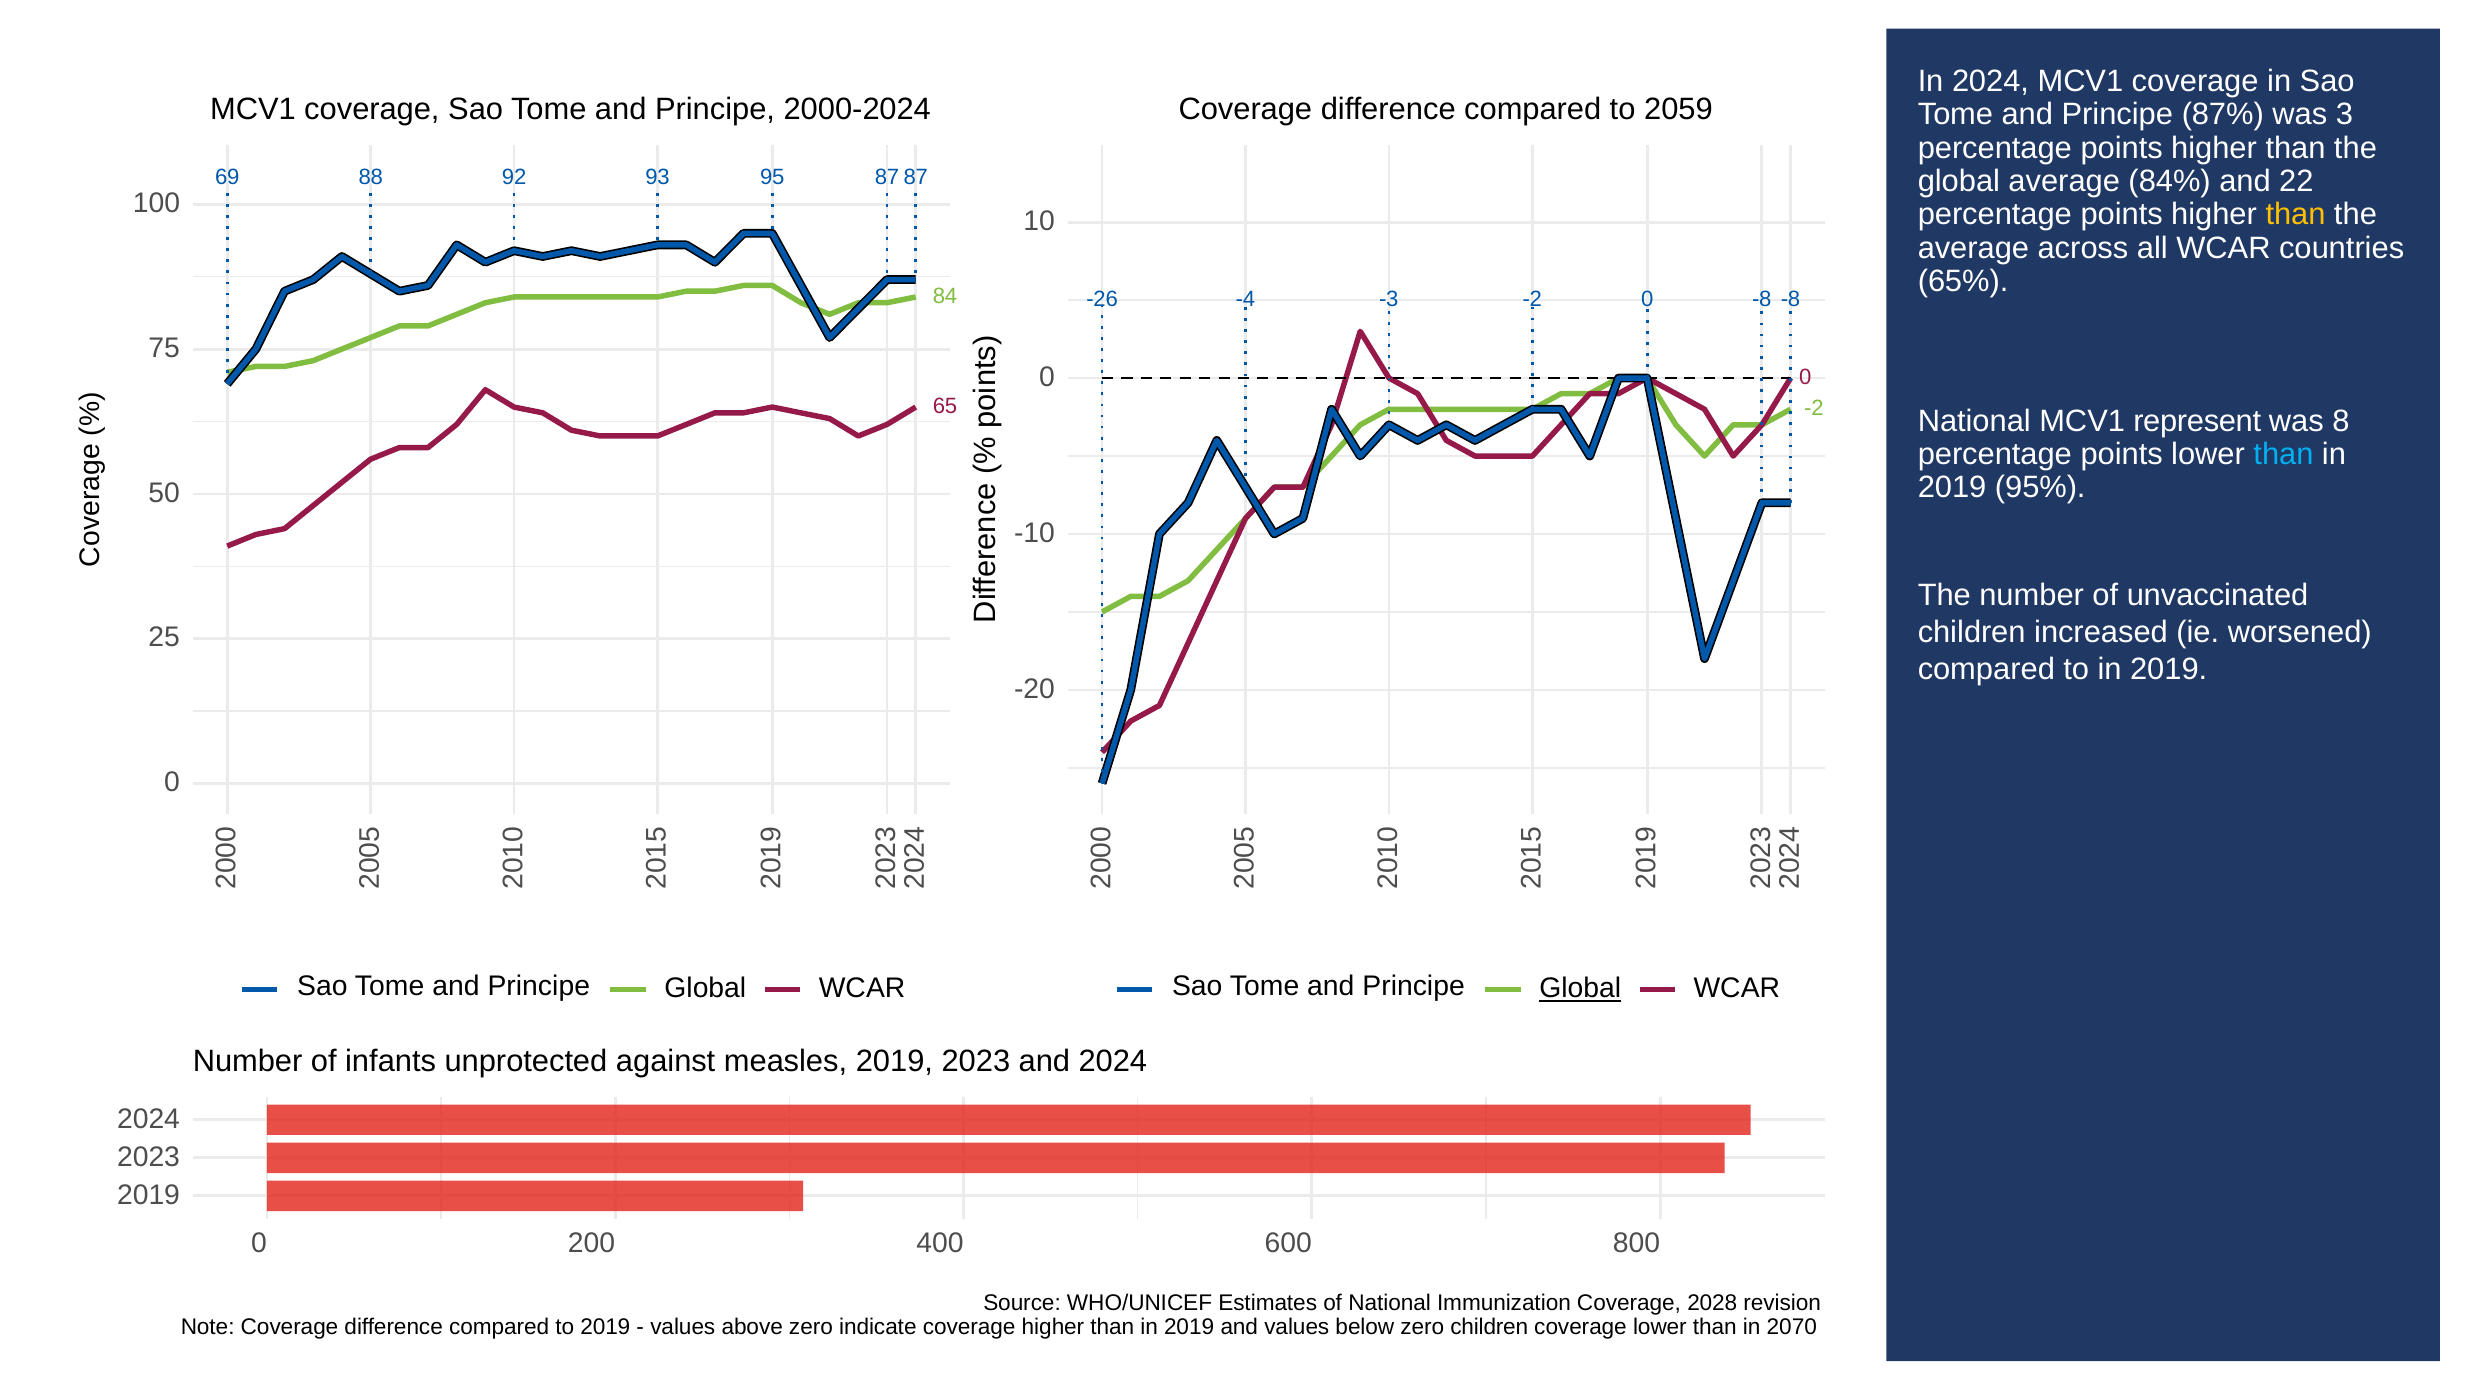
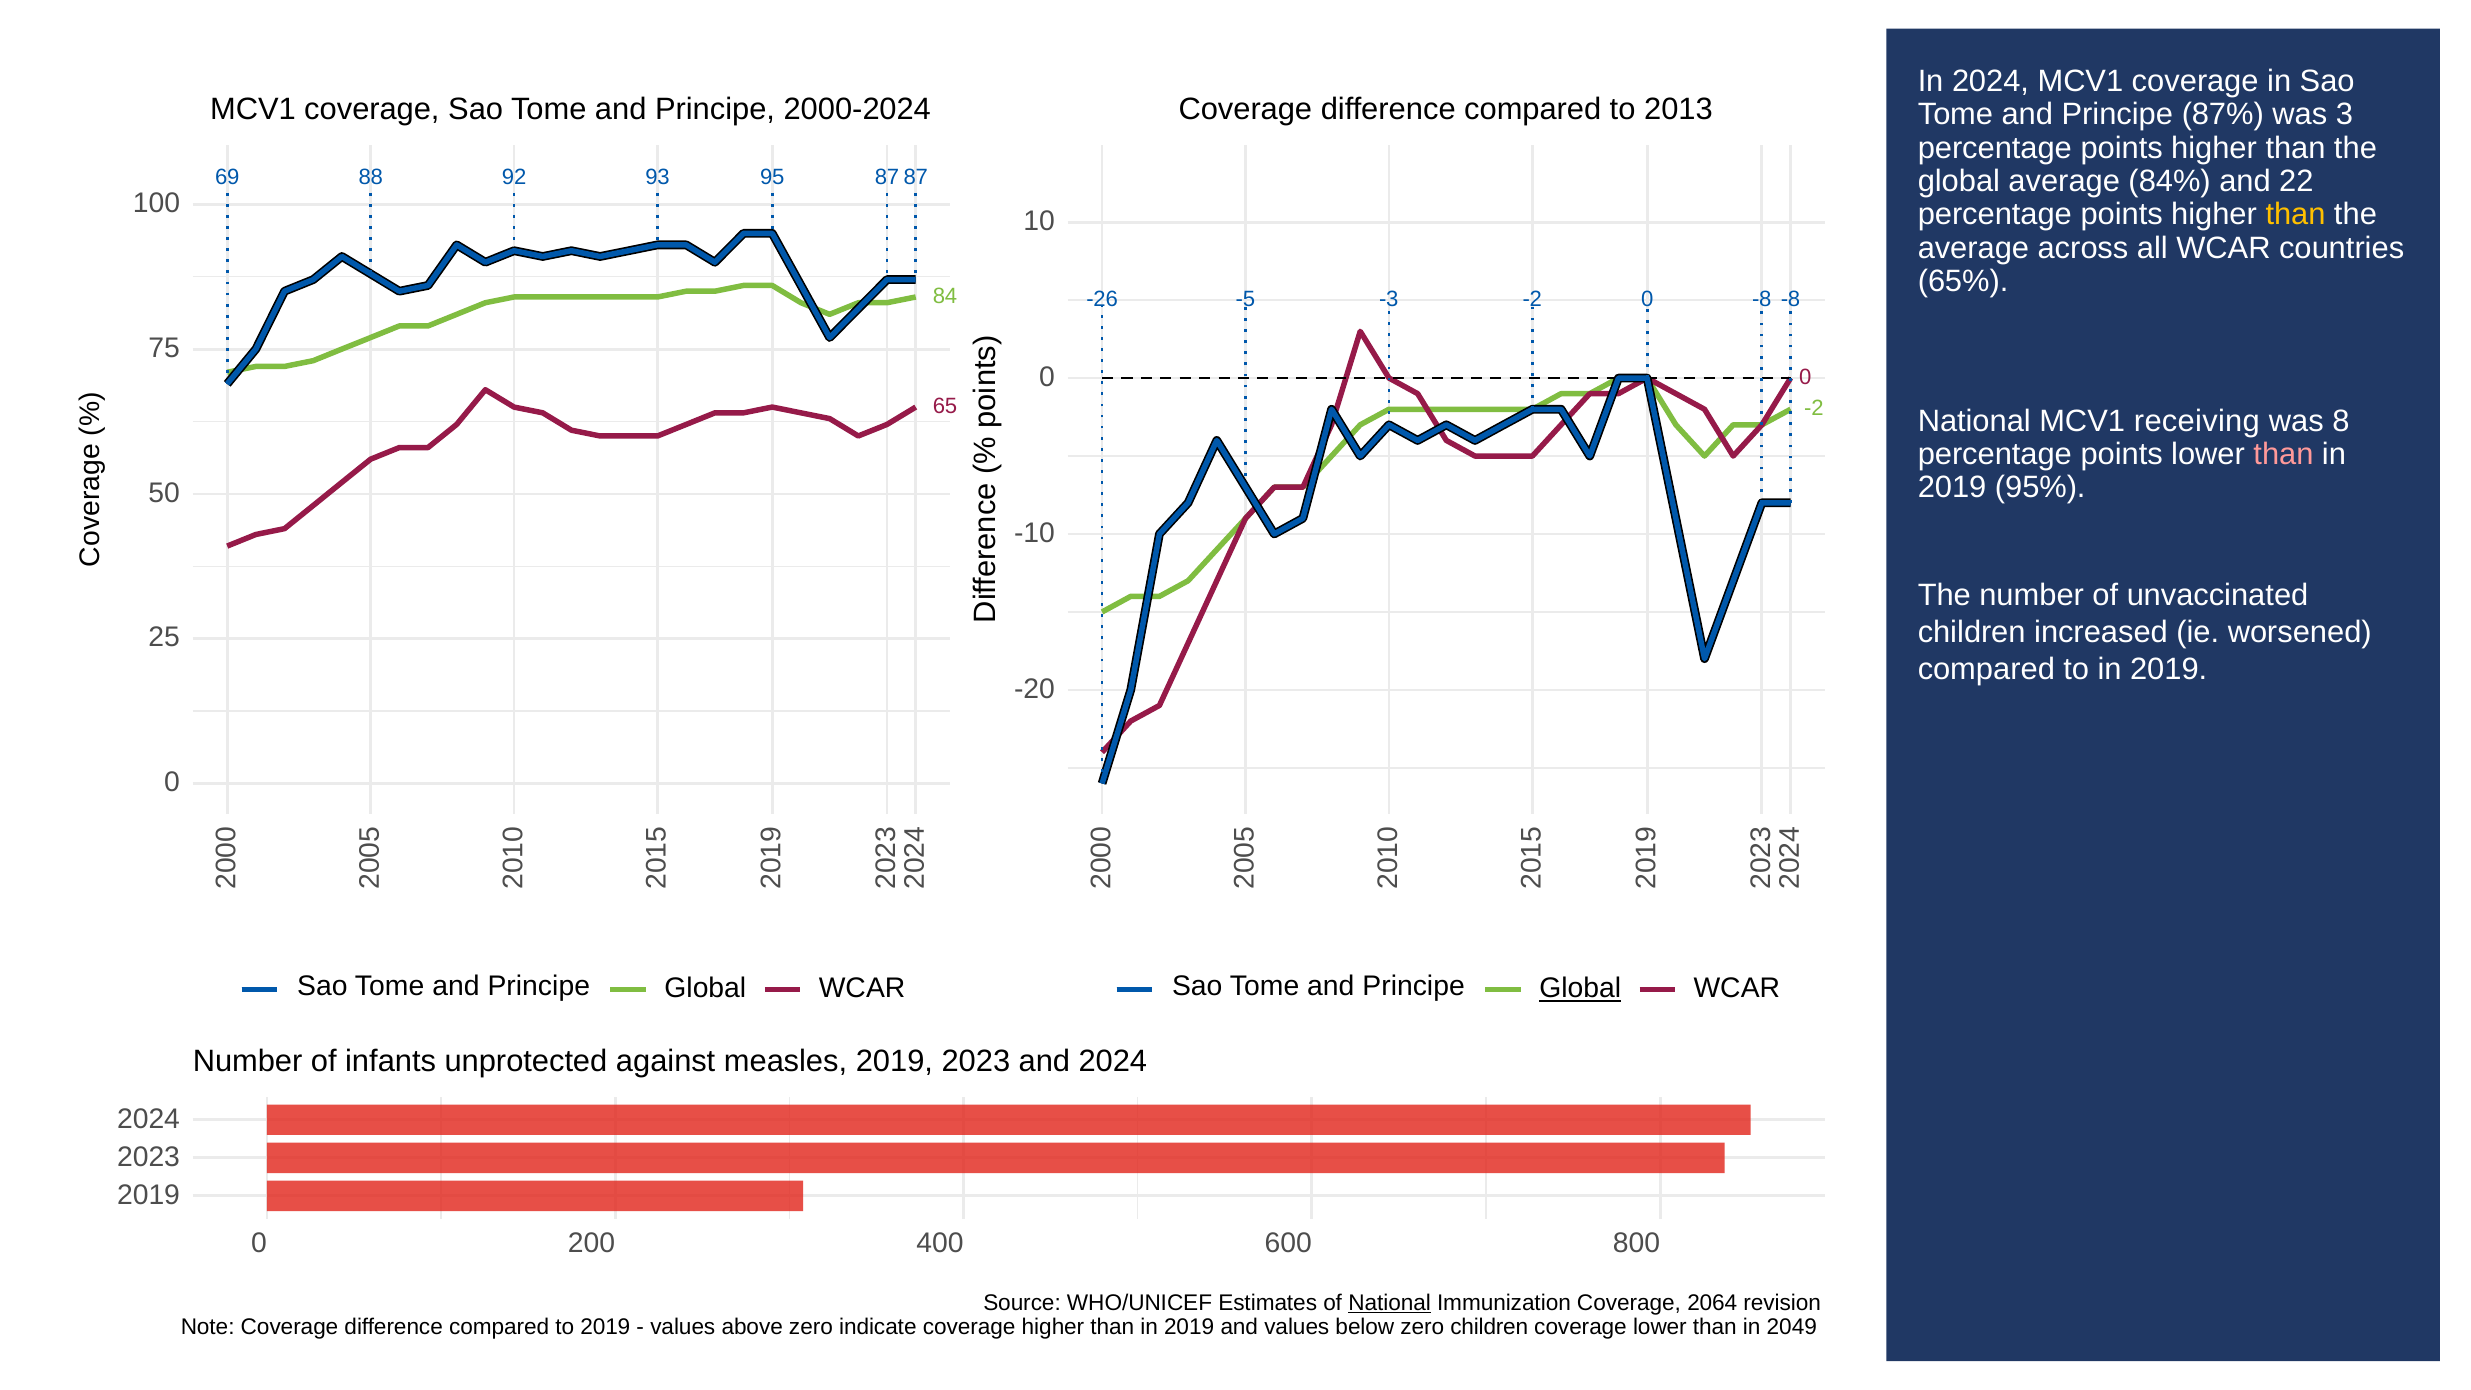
2059: 2059 -> 2013 (1678, 109)
-4: -4 -> -5 (1245, 300)
represent: represent -> receiving (2197, 421)
than colour: light blue -> pink (2283, 454)
National underline: none -> present (1390, 1303)
2028: 2028 -> 2064 (1712, 1303)
2070: 2070 -> 2049 (1792, 1327)
